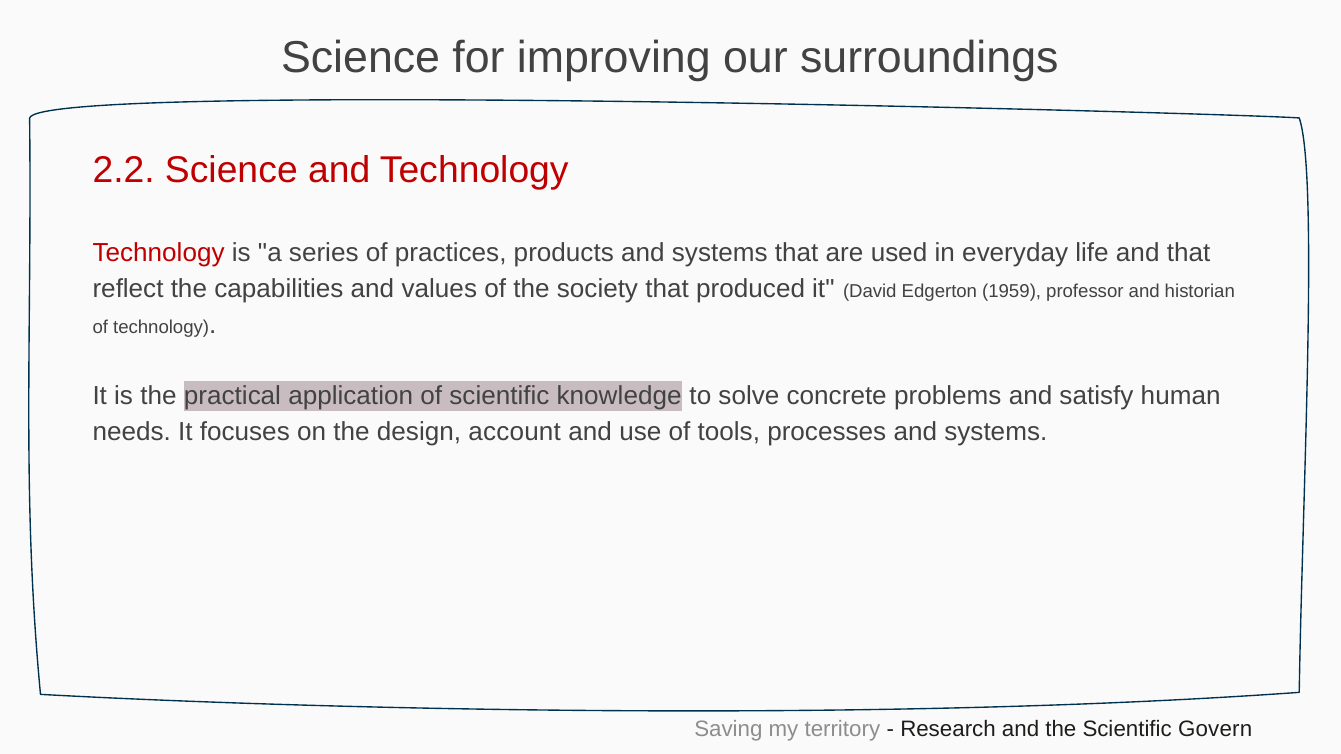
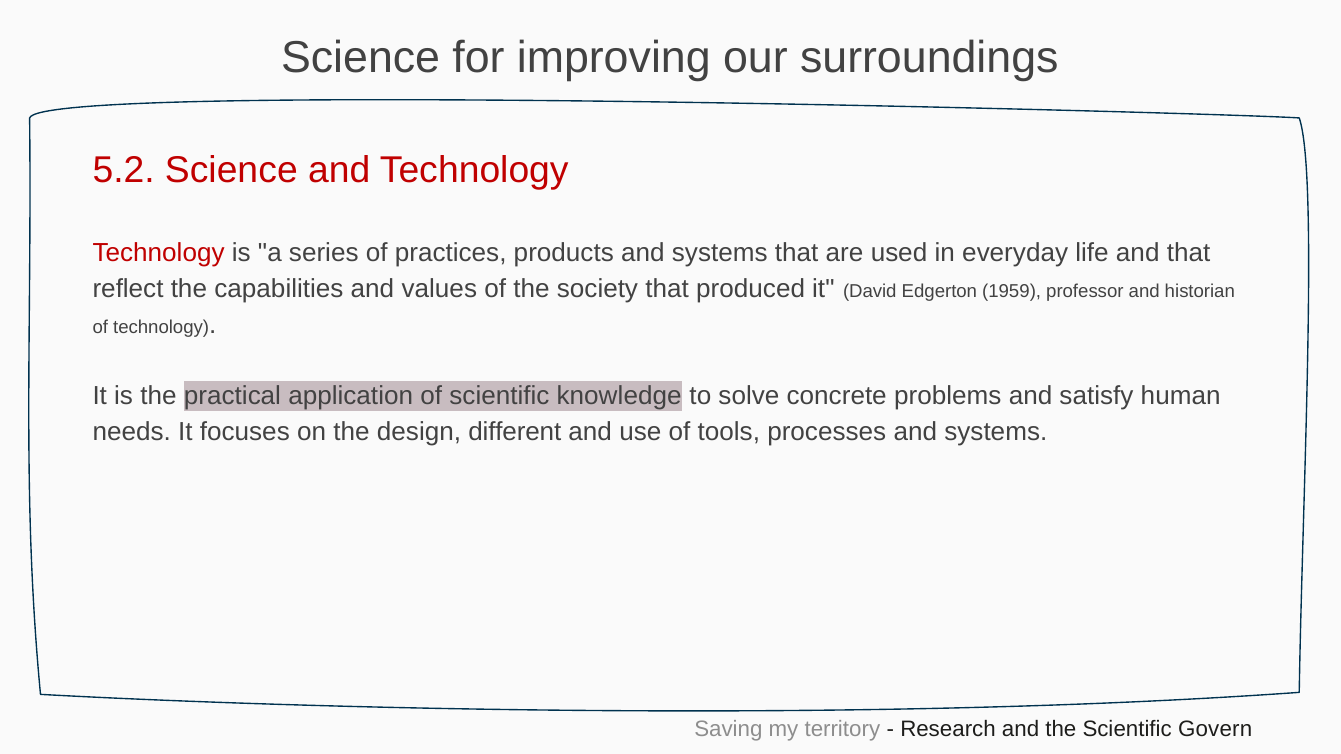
2.2: 2.2 -> 5.2 (124, 170)
account: account -> different (515, 432)
